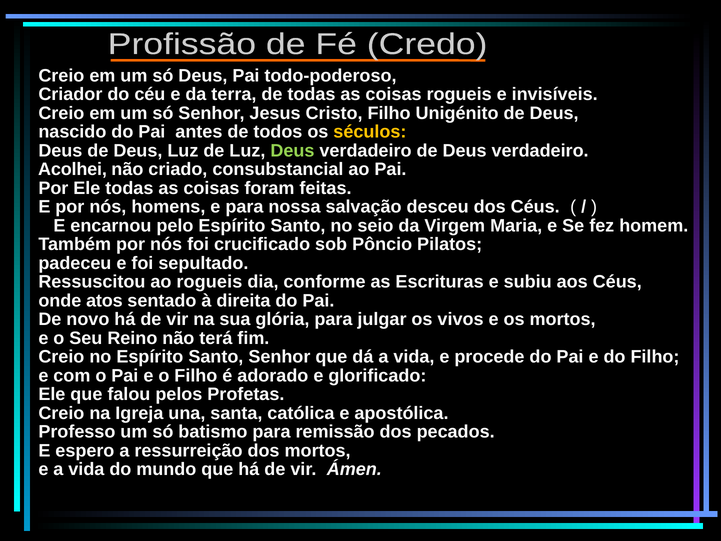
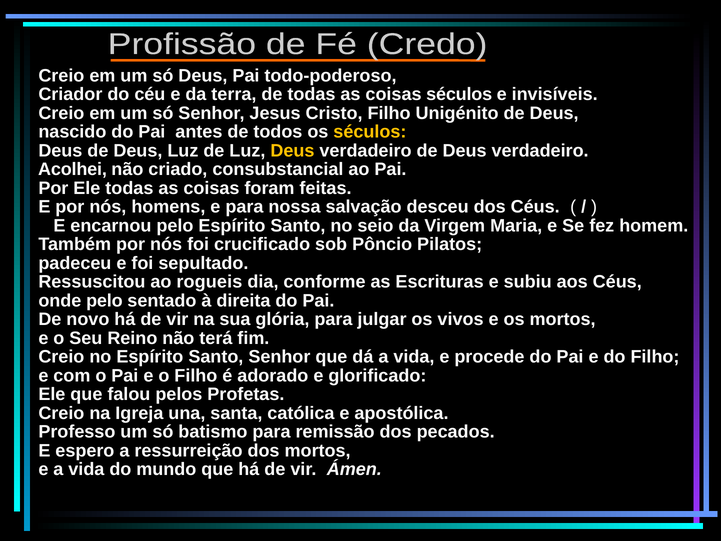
coisas rogueis: rogueis -> séculos (459, 94)
Deus colour: light green -> yellow (292, 151)
onde atos: atos -> pelo (104, 301)
